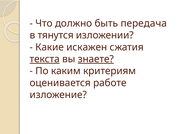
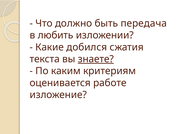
тянутся: тянутся -> любить (56, 35)
искажен: искажен -> добился (87, 47)
текста underline: present -> none (45, 59)
